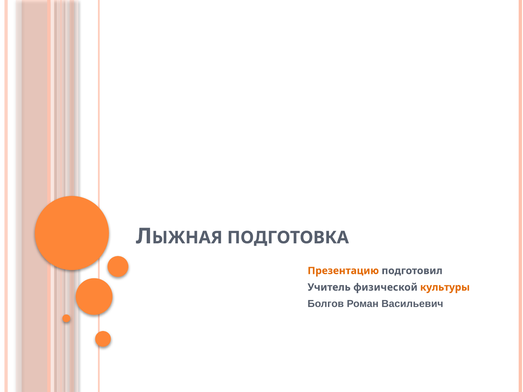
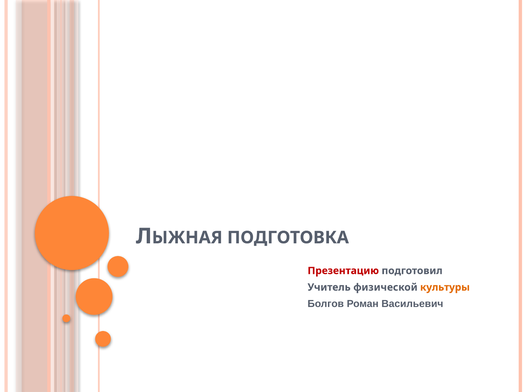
Презентацию colour: orange -> red (343, 271)
